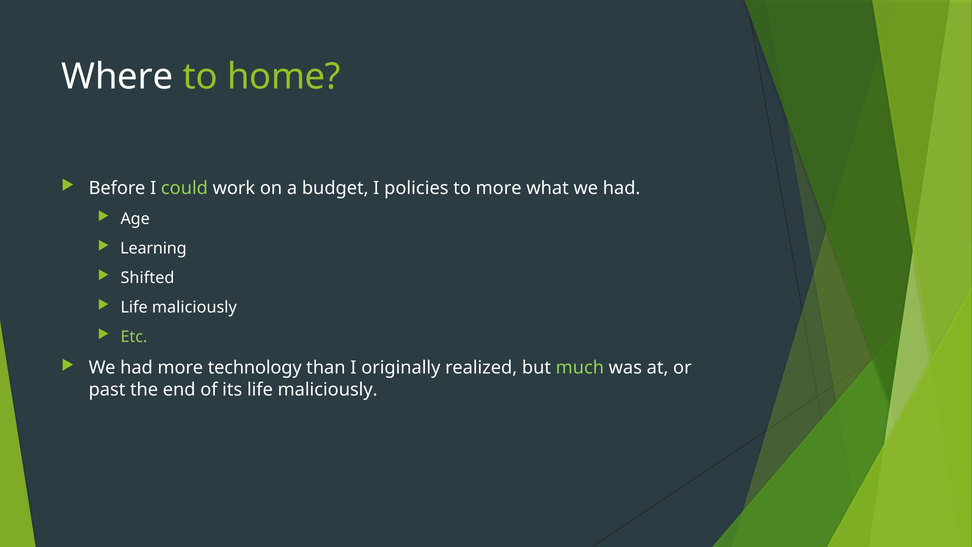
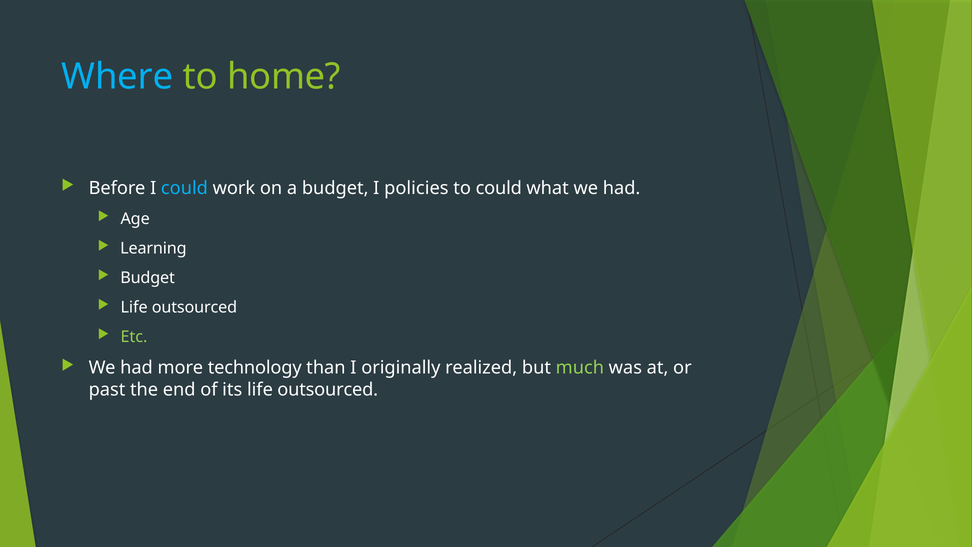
Where colour: white -> light blue (117, 77)
could colour: light green -> light blue (184, 188)
to more: more -> could (499, 188)
Shifted: Shifted -> Budget (148, 278)
maliciously: maliciously -> outsourced (194, 307)
its life maliciously: maliciously -> outsourced (328, 390)
